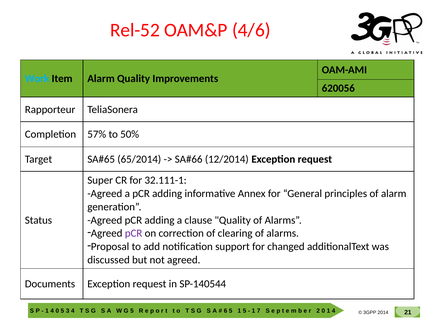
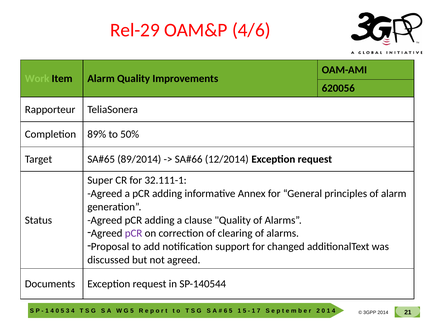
Rel-52: Rel-52 -> Rel-29 (135, 30)
Work colour: light blue -> light green (37, 79)
57%: 57% -> 89% (97, 134)
65/2014: 65/2014 -> 89/2014 (139, 159)
